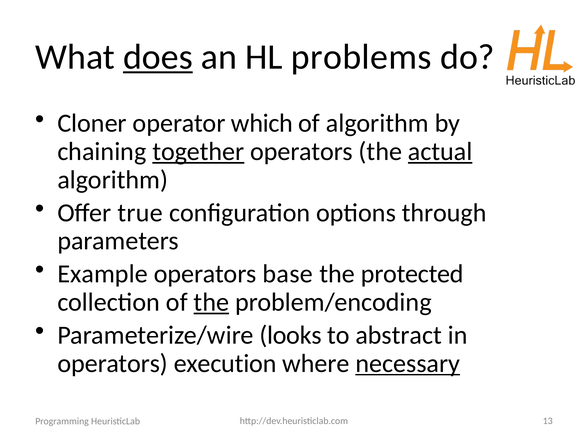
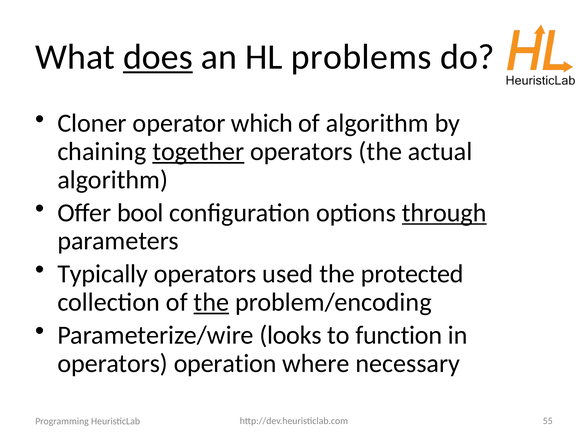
actual underline: present -> none (440, 152)
true: true -> bool (140, 213)
through underline: none -> present (444, 213)
Example: Example -> Typically (103, 274)
base: base -> used (288, 274)
abstract: abstract -> function (399, 335)
execution: execution -> operation (225, 363)
necessary underline: present -> none (408, 363)
13: 13 -> 55 (548, 421)
